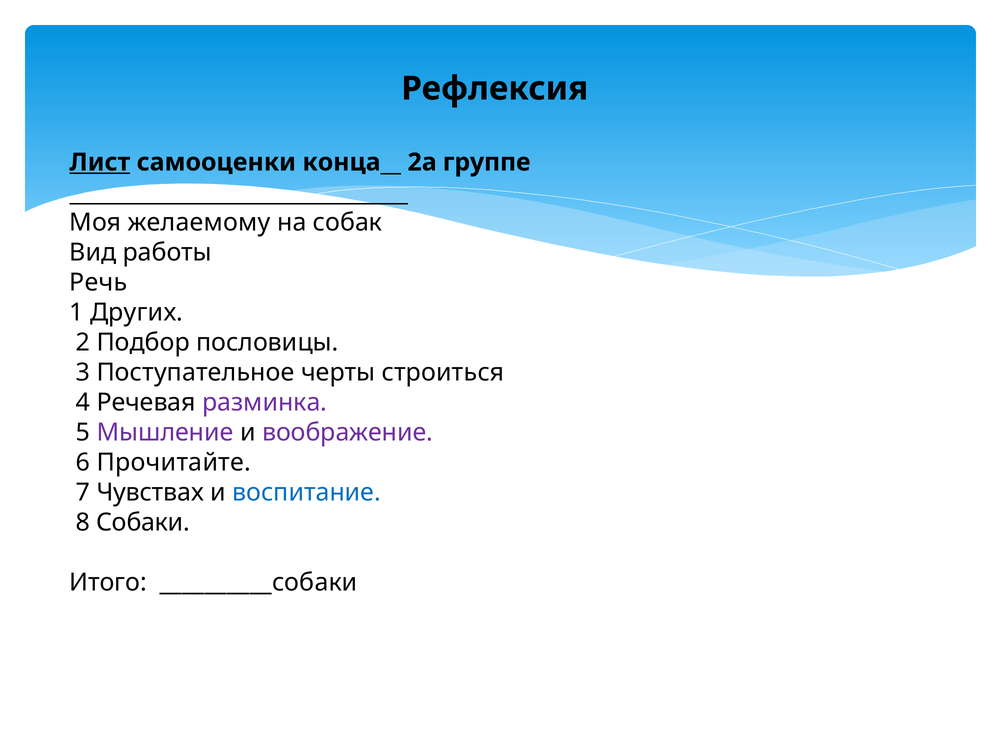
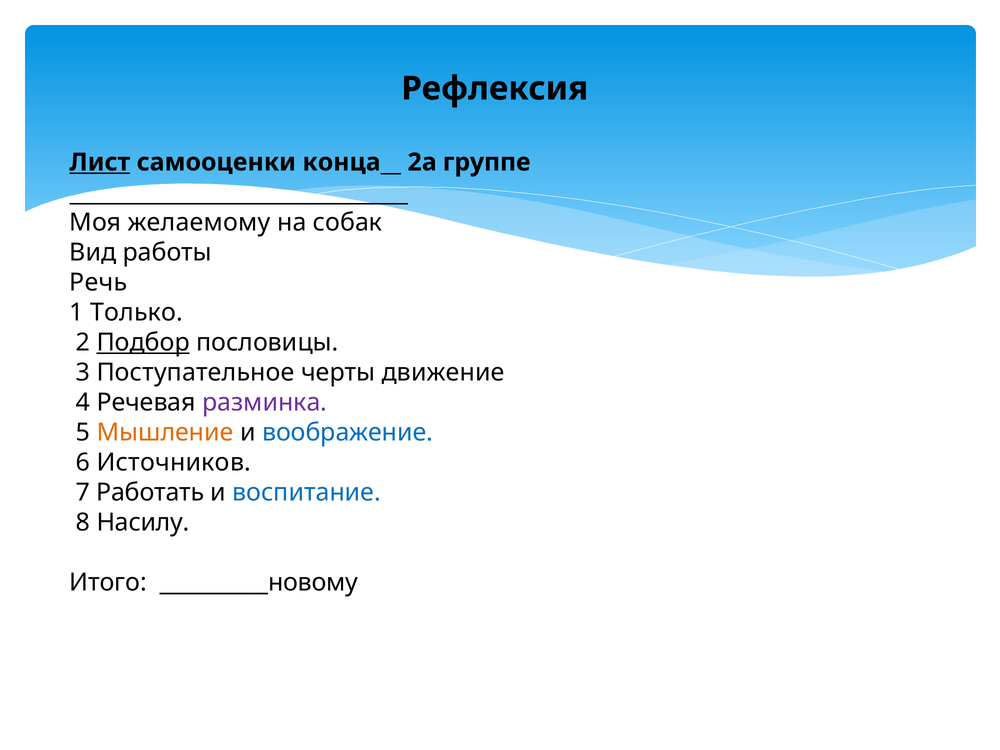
Других: Других -> Только (137, 312)
Подбор underline: none -> present (143, 342)
строиться: строиться -> движение (443, 372)
Мышление colour: purple -> orange (165, 432)
воображение colour: purple -> blue (348, 432)
Прочитайте: Прочитайте -> Источников (174, 462)
Чувствах: Чувствах -> Работать (150, 492)
Собаки: Собаки -> Насилу (143, 522)
__________собаки: __________собаки -> __________новому (259, 582)
